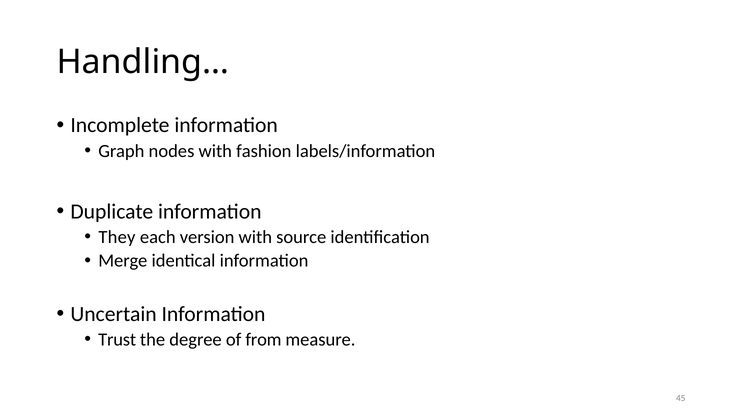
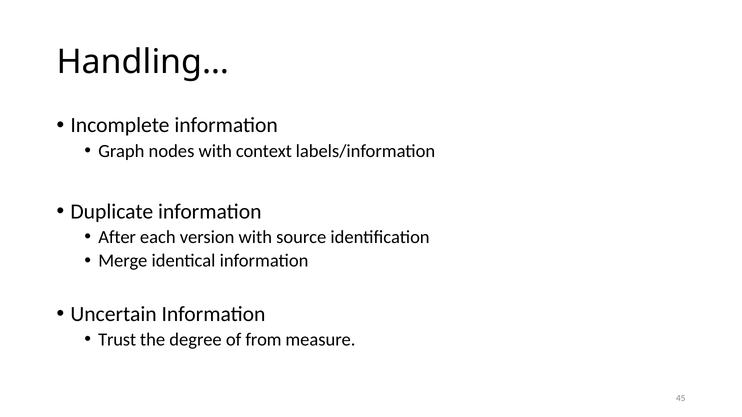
fashion: fashion -> context (264, 151)
They: They -> After (117, 237)
